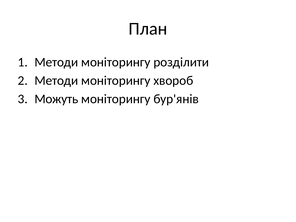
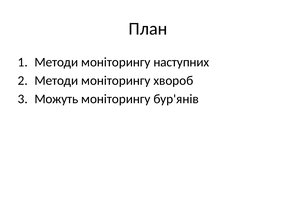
розділити: розділити -> наступних (181, 62)
